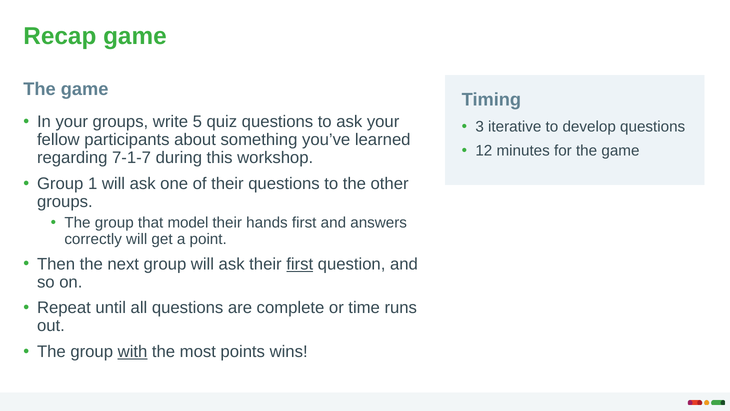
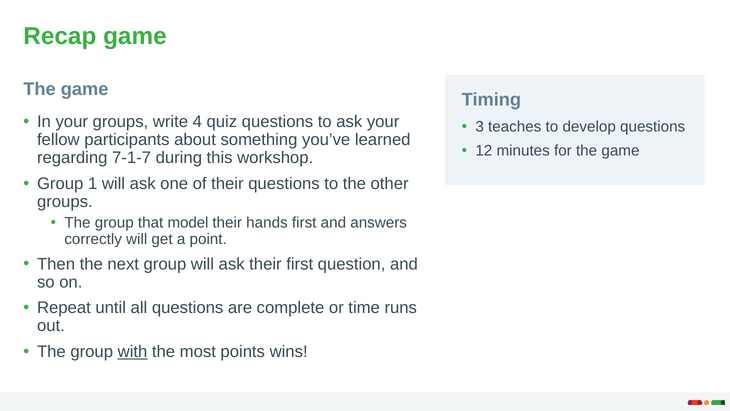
5: 5 -> 4 (197, 122)
iterative: iterative -> teaches (515, 127)
first underline: present -> none (300, 264)
